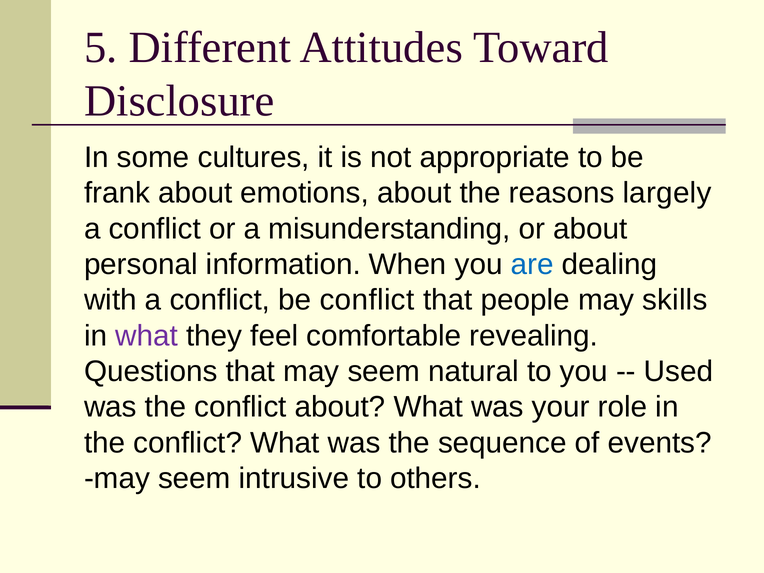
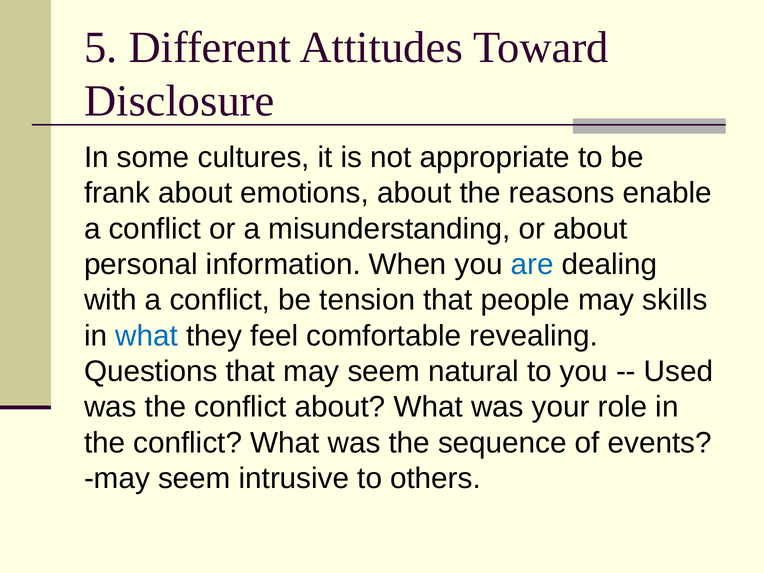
largely: largely -> enable (667, 193)
be conflict: conflict -> tension (367, 300)
what colour: purple -> blue (147, 336)
